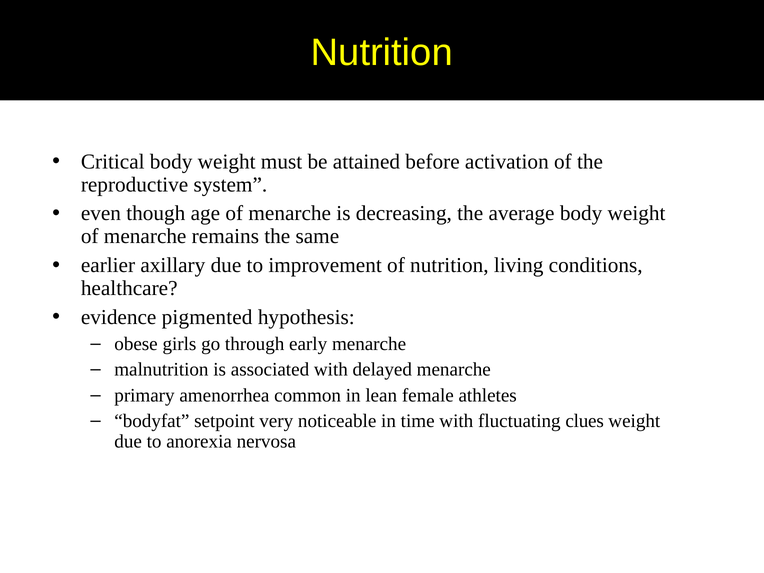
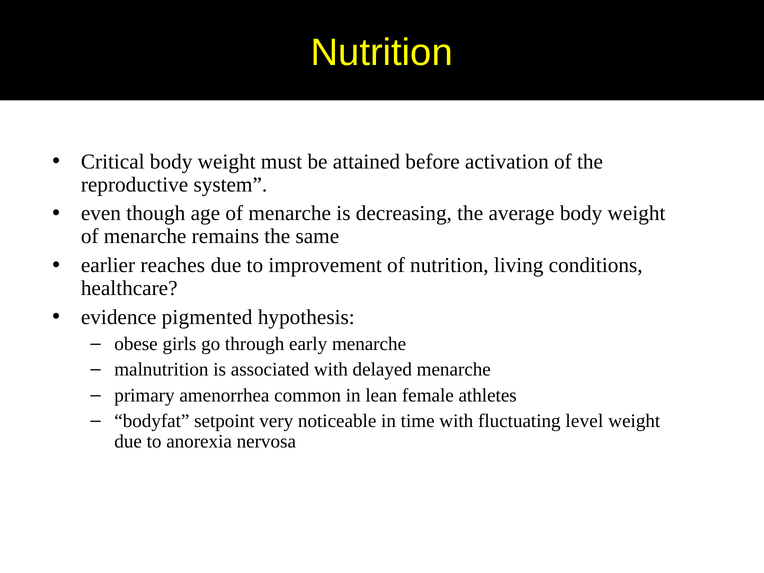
axillary: axillary -> reaches (173, 265)
clues: clues -> level (584, 421)
